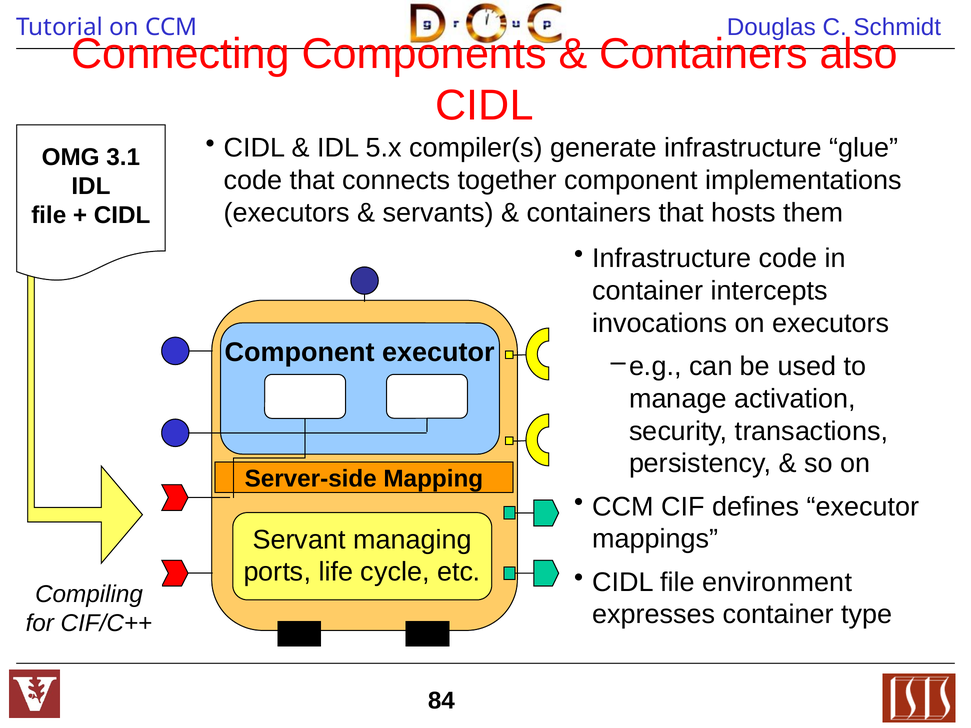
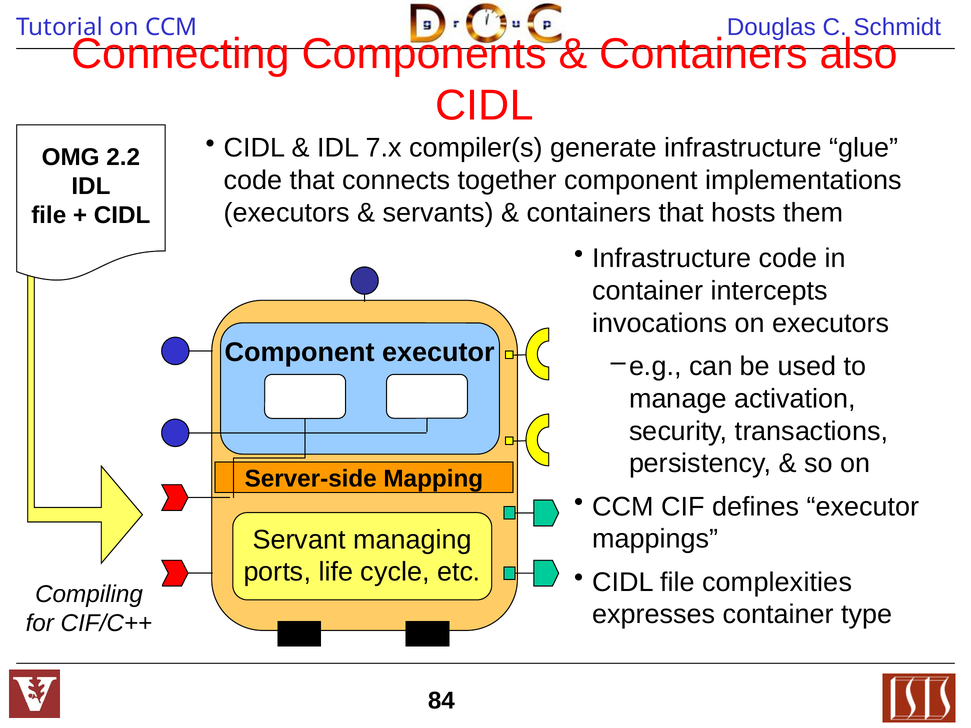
5.x: 5.x -> 7.x (384, 148)
3.1: 3.1 -> 2.2 (123, 157)
environment: environment -> complexities (777, 582)
